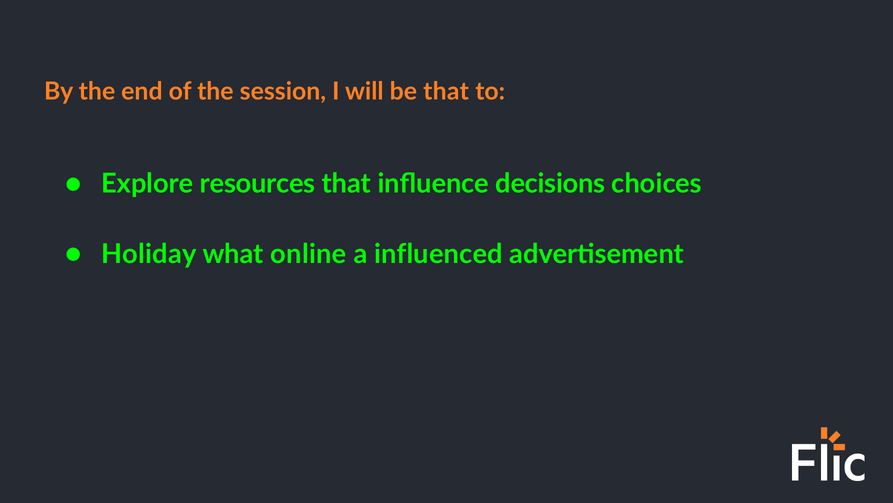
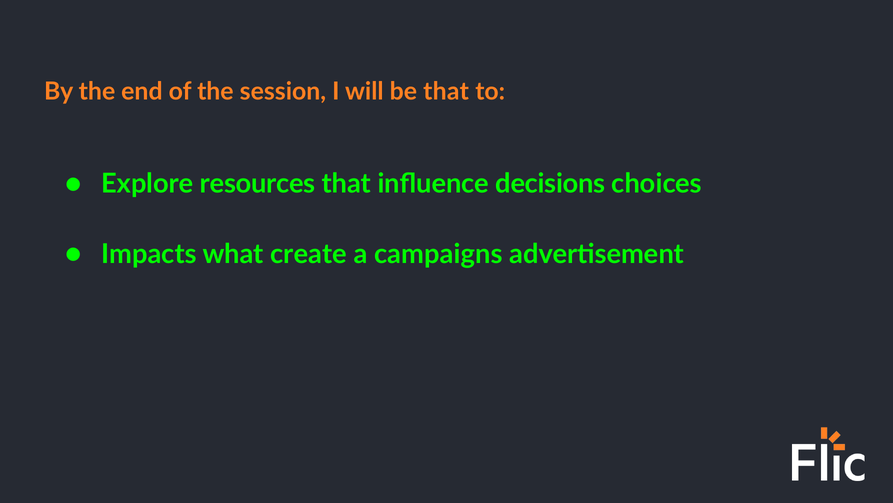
Holiday: Holiday -> Impacts (149, 254)
online: online -> create (309, 254)
influenced: influenced -> campaigns (438, 254)
